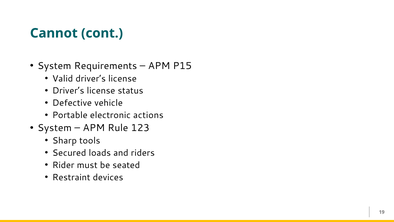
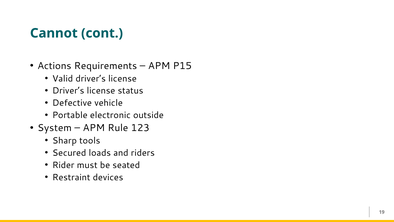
System: System -> Actions (54, 66)
actions: actions -> outside (148, 115)
